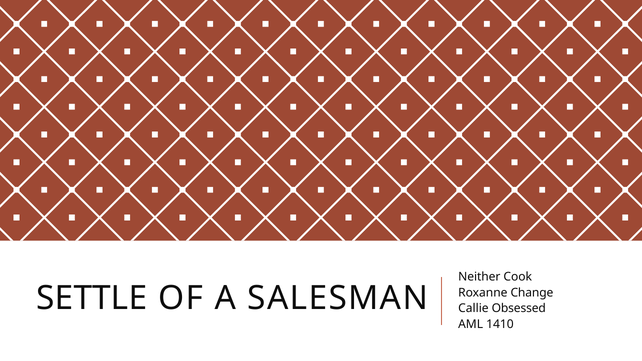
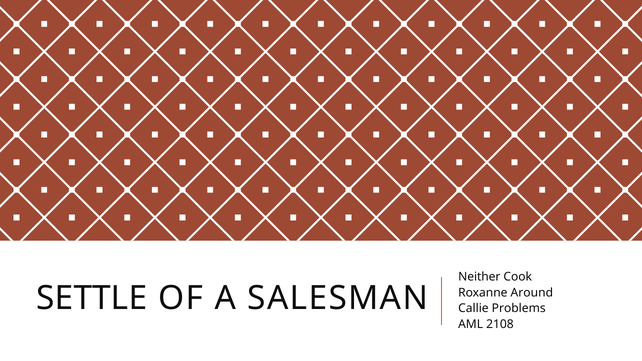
Change: Change -> Around (532, 293)
Obsessed: Obsessed -> Problems (519, 308)
1410: 1410 -> 2108 (500, 324)
